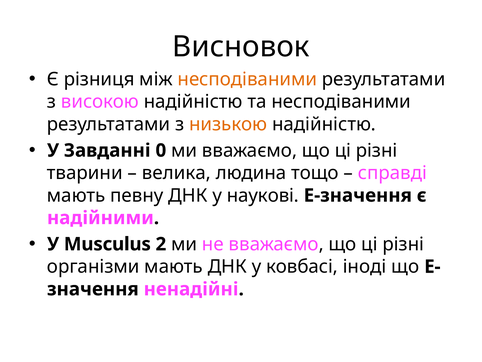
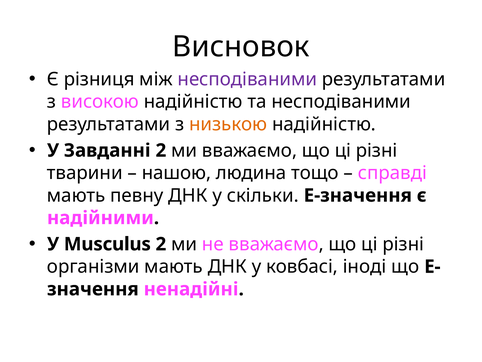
несподіваними colour: orange -> purple (247, 79)
Завданні 0: 0 -> 2 (161, 150)
велика: велика -> нашою (176, 173)
наукові: наукові -> скільки (263, 195)
